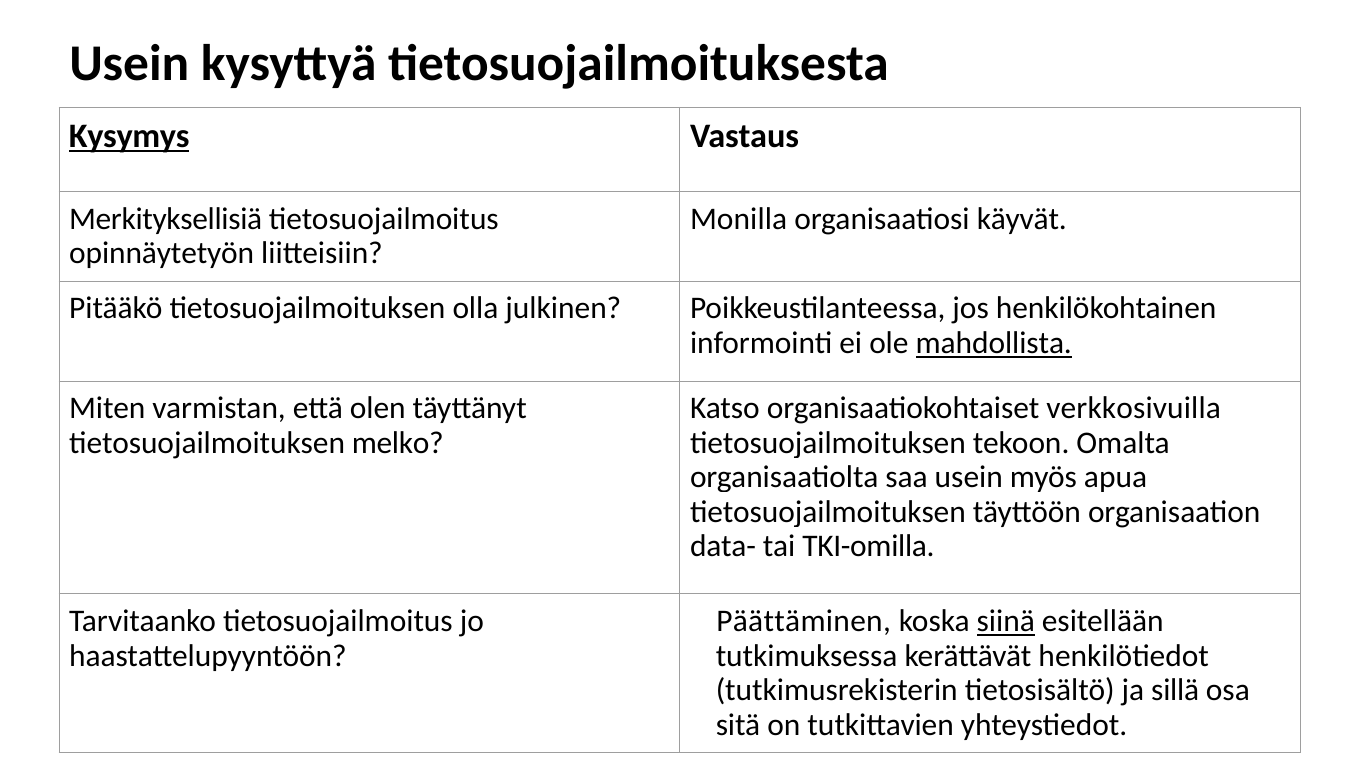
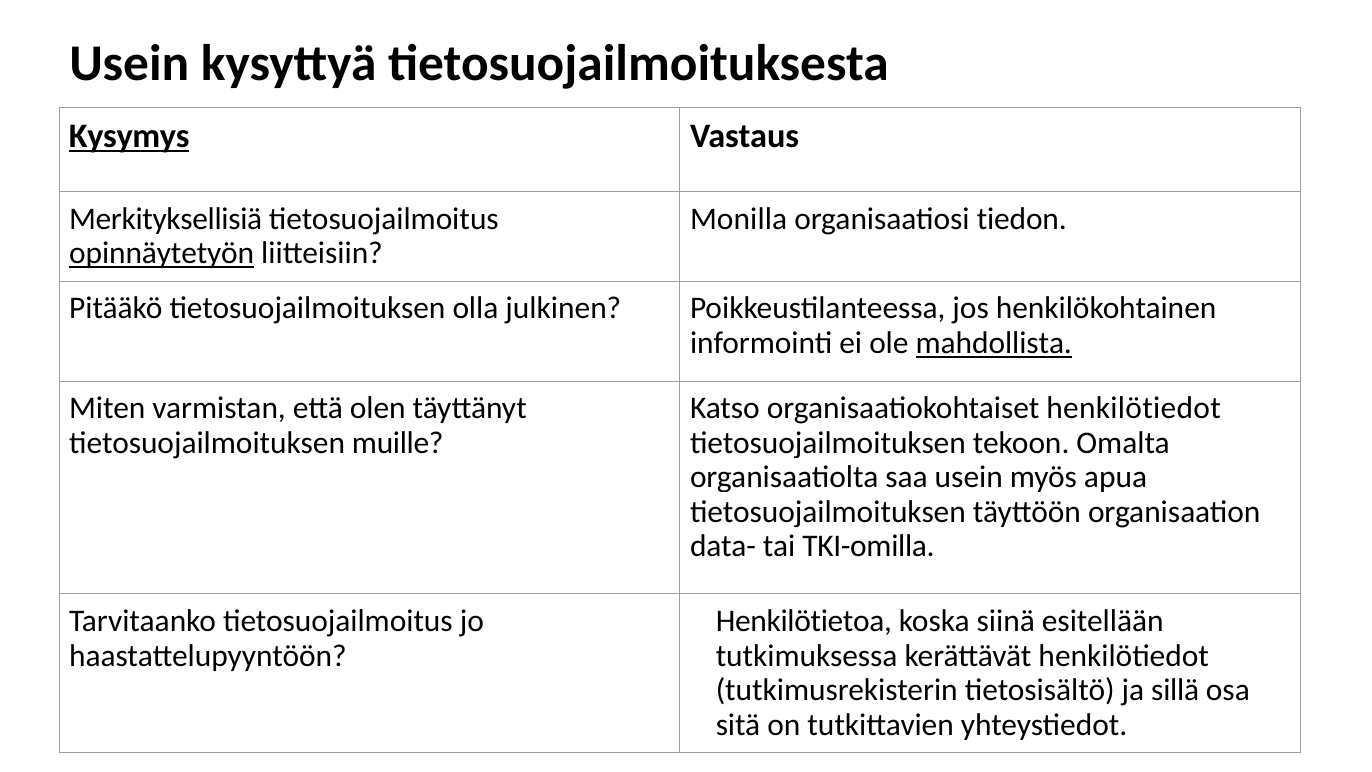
käyvät: käyvät -> tiedon (1022, 219)
opinnäytetyön underline: none -> present (162, 254)
verkkosivuilla: verkkosivuilla -> henkilötiedot (1134, 408)
melko: melko -> muille (398, 443)
Päättäminen: Päättäminen -> Henkilötietoa (804, 621)
siinä underline: present -> none (1006, 621)
